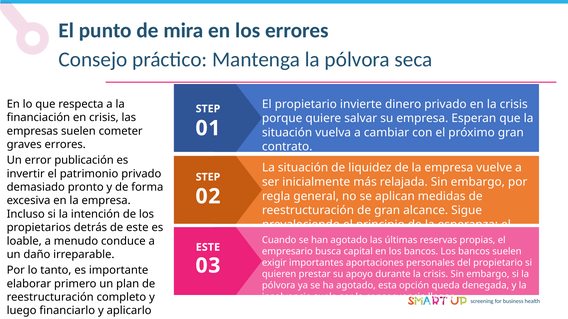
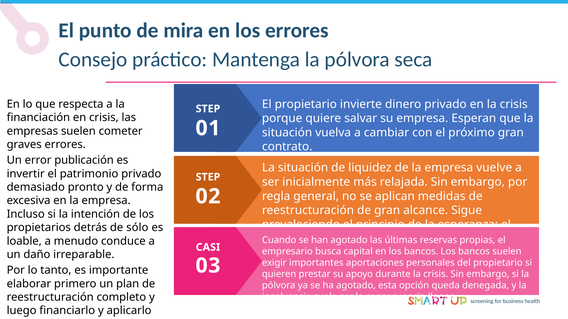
de este: este -> sólo (137, 228)
ESTE: ESTE -> CASI (208, 248)
